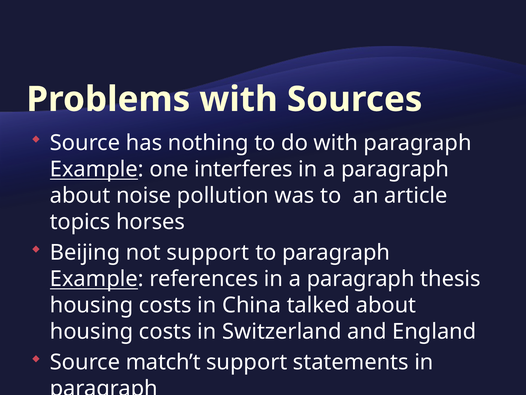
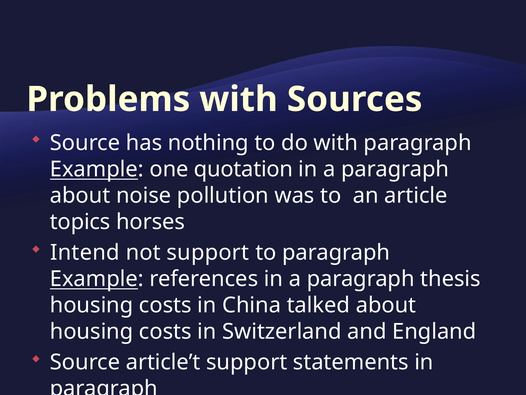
interferes: interferes -> quotation (244, 169)
Beijing: Beijing -> Intend (85, 252)
match’t: match’t -> article’t (163, 362)
